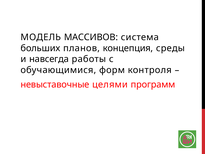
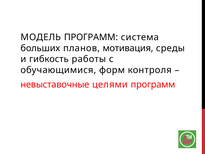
МОДЕЛЬ МАССИВОВ: МАССИВОВ -> ПРОГРАММ (91, 37)
концепция: концепция -> мотивация (128, 48)
навсегда: навсегда -> гибкость (49, 59)
